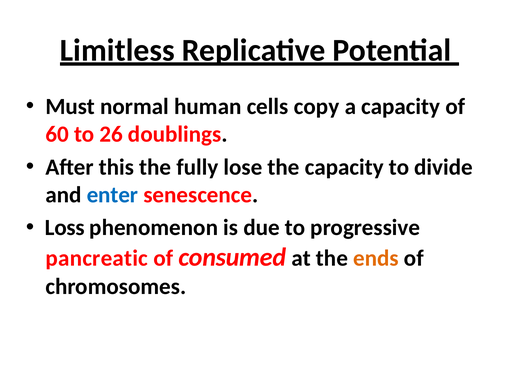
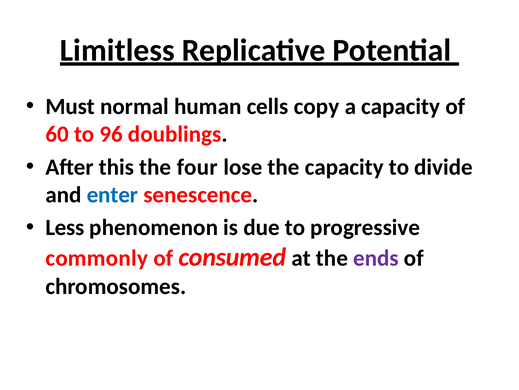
26: 26 -> 96 (111, 134)
fully: fully -> four (197, 167)
Loss: Loss -> Less (65, 227)
pancreatic: pancreatic -> commonly (97, 258)
ends colour: orange -> purple (376, 258)
